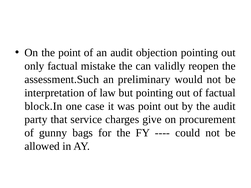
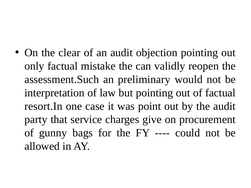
the point: point -> clear (69, 53)
block.In: block.In -> resort.In (43, 106)
